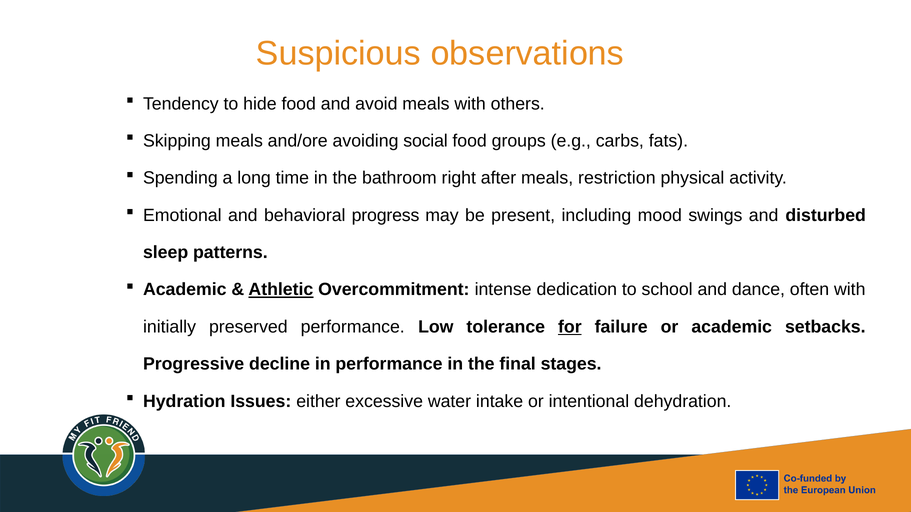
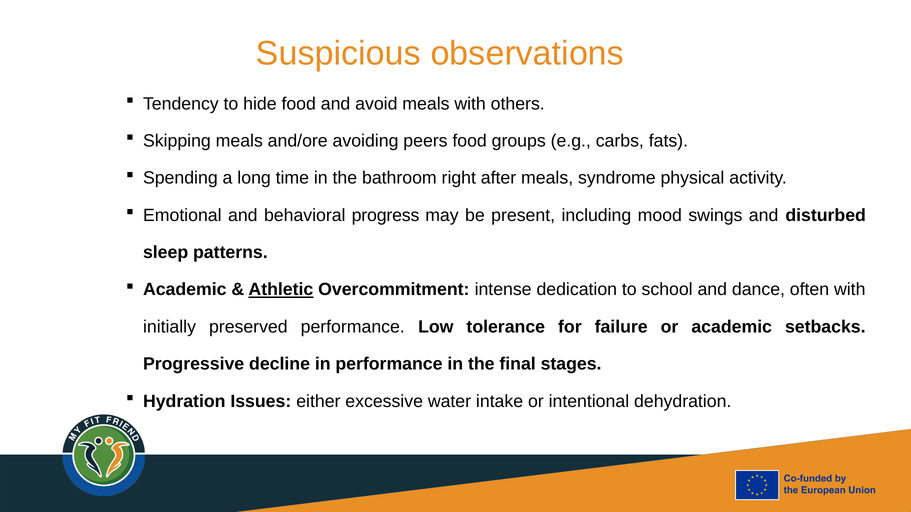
social: social -> peers (425, 141)
restriction: restriction -> syndrome (617, 178)
for underline: present -> none (570, 327)
